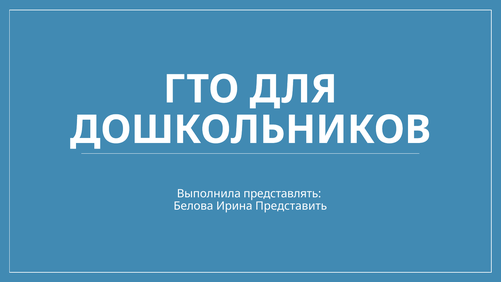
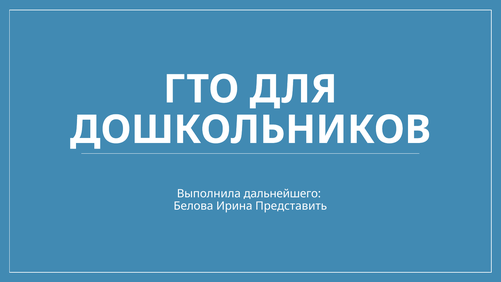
представлять: представлять -> дальнейшего (282, 194)
